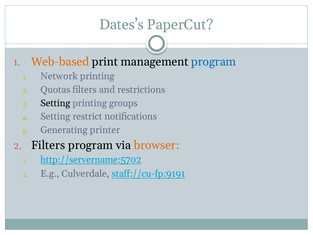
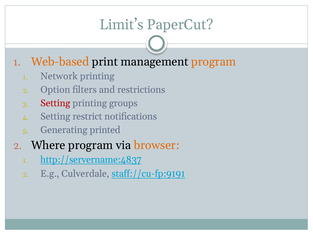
Dates’s: Dates’s -> Limit’s (122, 25)
program colour: blue -> orange (214, 62)
Quotas: Quotas -> Option (55, 90)
Setting colour: black -> red (55, 103)
printer: printer -> printed (105, 130)
Filters: Filters -> Where (48, 145)
http://servername:5702: http://servername:5702 -> http://servername:4837 (91, 160)
